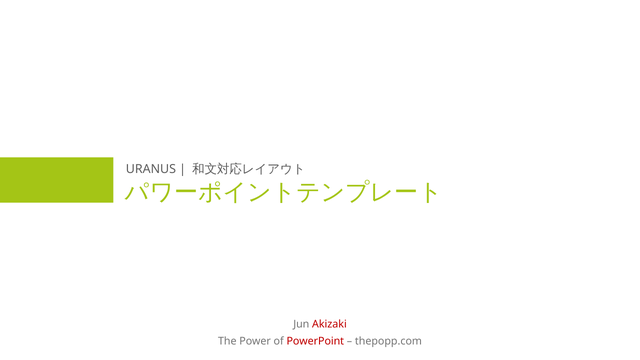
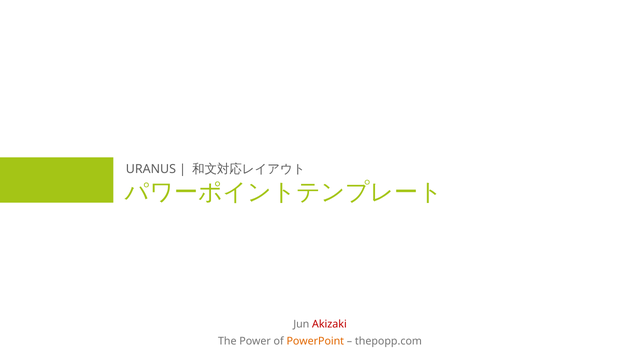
PowerPoint colour: red -> orange (315, 341)
